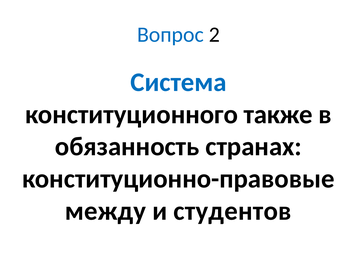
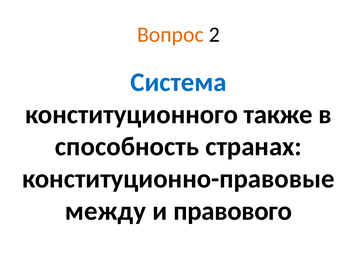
Вопрос colour: blue -> orange (170, 35)
обязанность: обязанность -> способность (127, 146)
студентов: студентов -> правового (233, 211)
